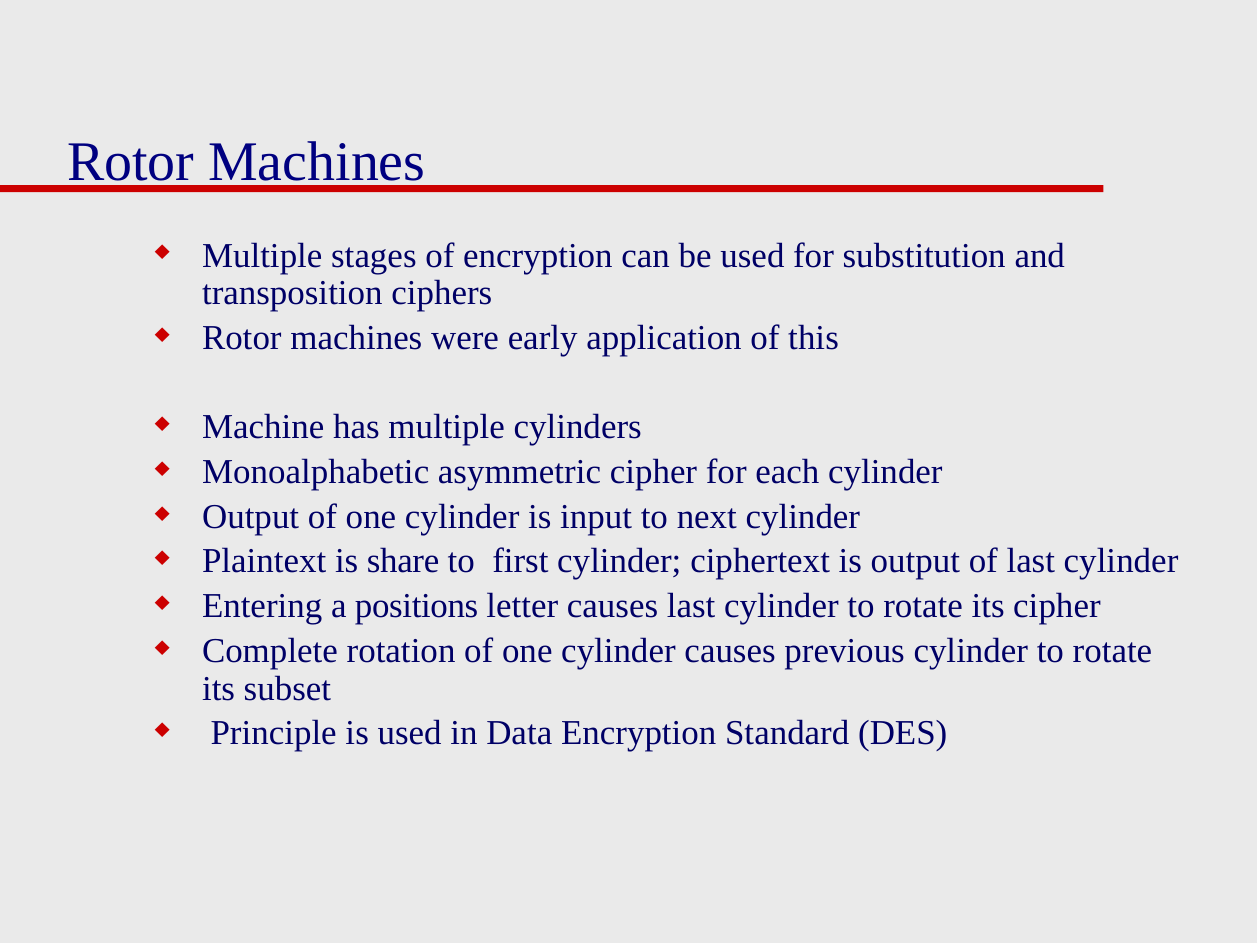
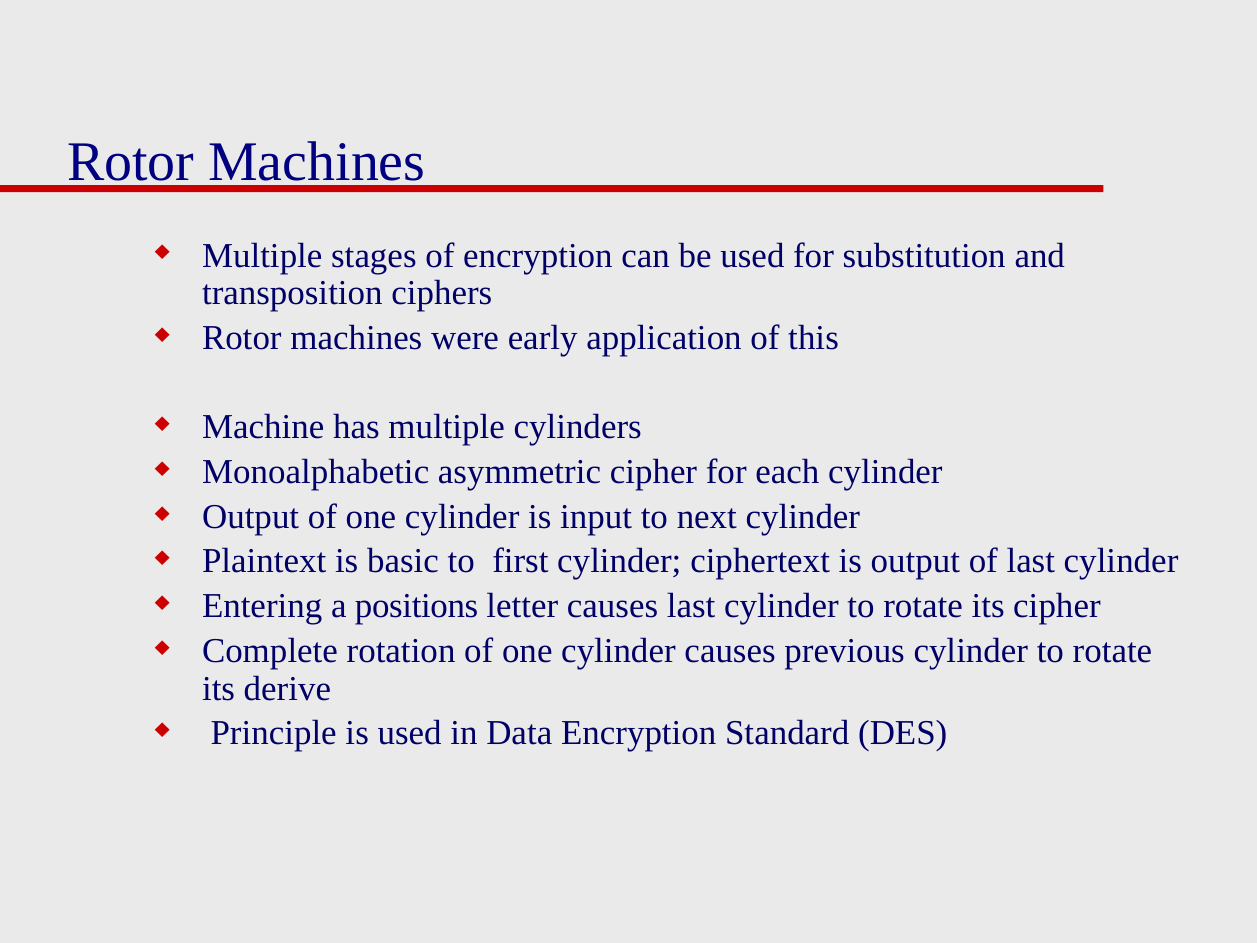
share: share -> basic (403, 561)
subset: subset -> derive (287, 688)
